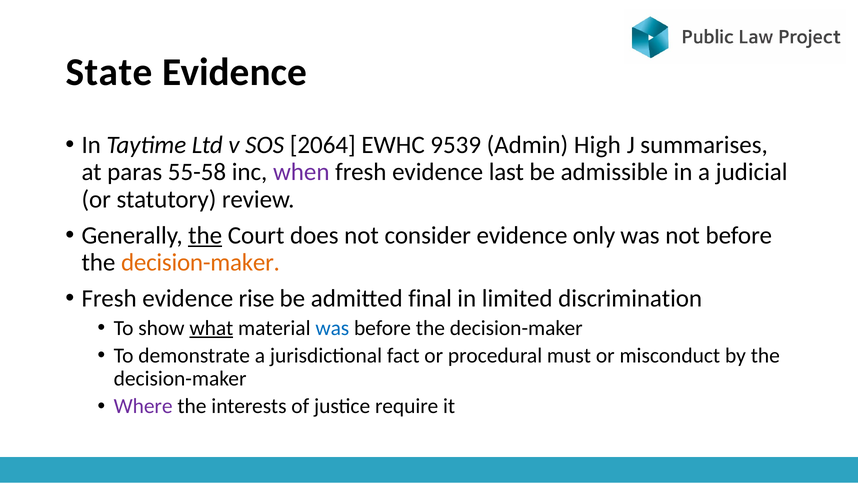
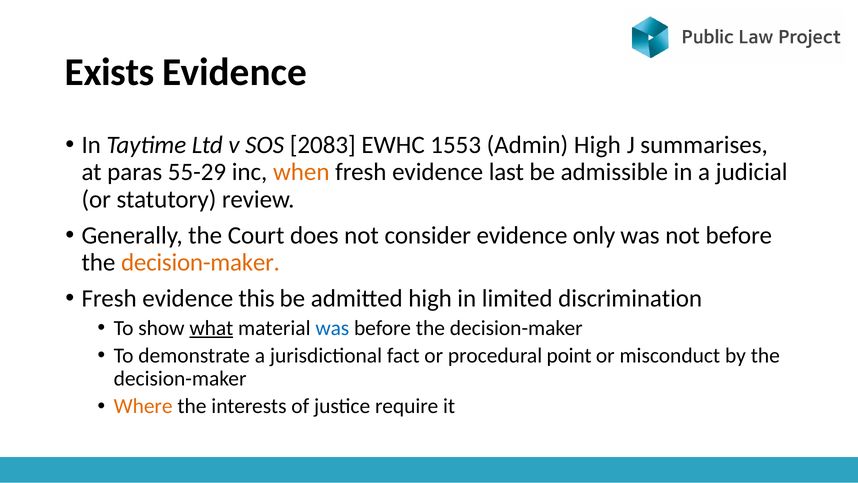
State: State -> Exists (110, 72)
2064: 2064 -> 2083 (323, 145)
9539: 9539 -> 1553 (456, 145)
55-58: 55-58 -> 55-29 (197, 172)
when colour: purple -> orange (301, 172)
the underline: present -> none (205, 235)
rise: rise -> this (257, 298)
admitted final: final -> high (430, 298)
must: must -> point (569, 355)
Where colour: purple -> orange (143, 406)
